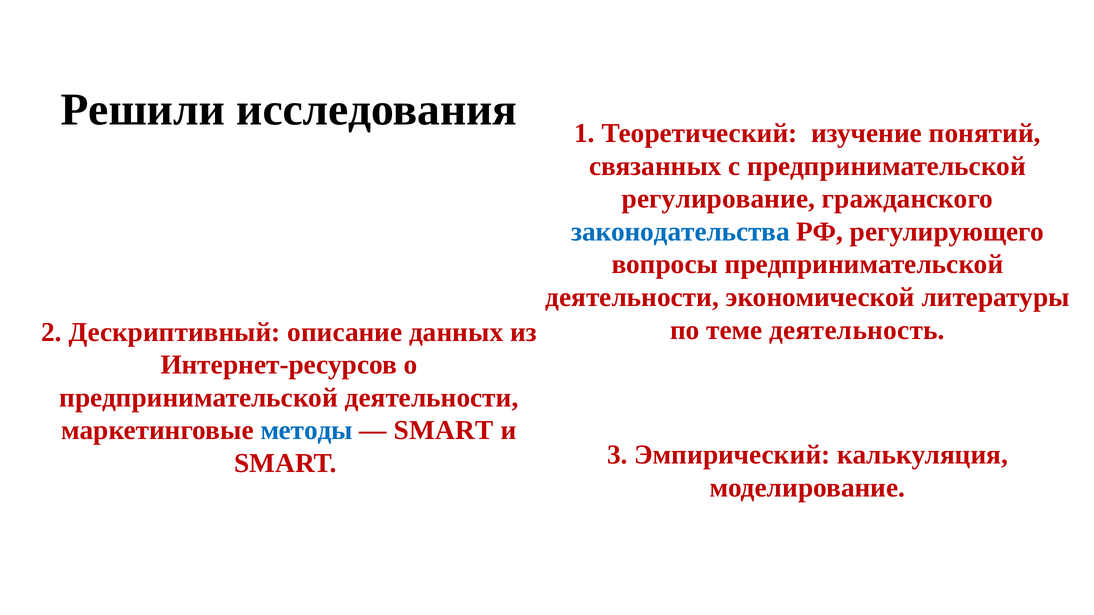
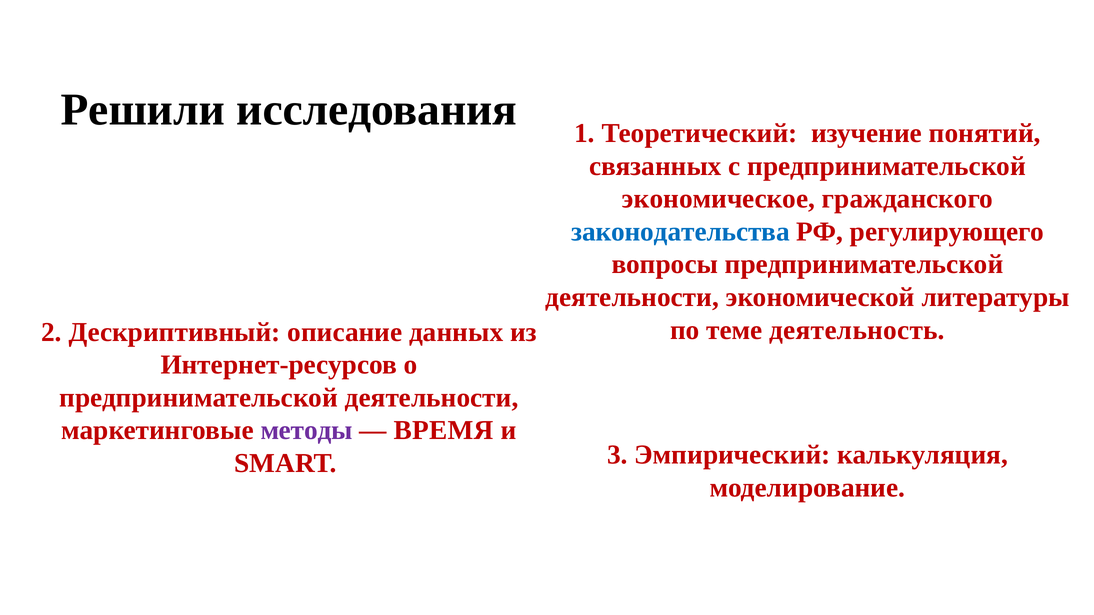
регулирование: регулирование -> экономическое (719, 199)
методы colour: blue -> purple (307, 431)
SMART: SMART -> ВРЕМЯ (444, 431)
